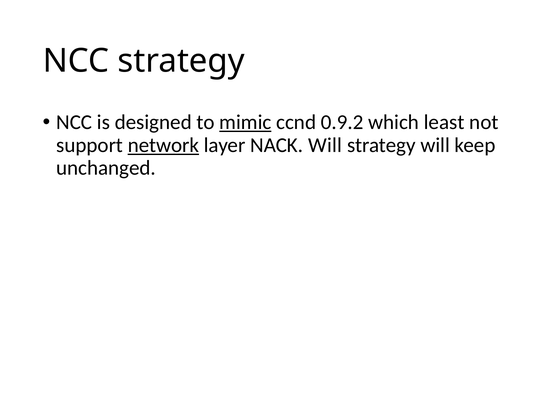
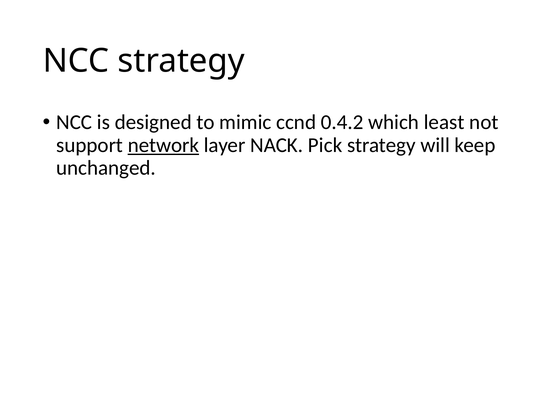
mimic underline: present -> none (245, 122)
0.9.2: 0.9.2 -> 0.4.2 (342, 122)
NACK Will: Will -> Pick (325, 145)
